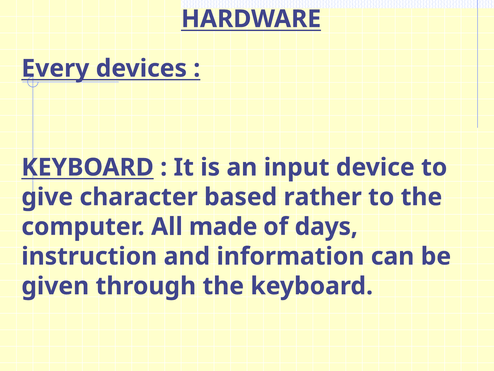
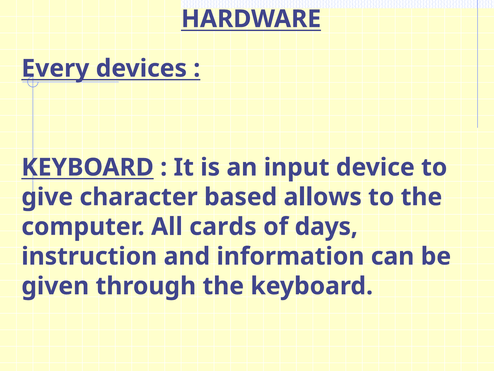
rather: rather -> allows (323, 197)
made: made -> cards (223, 226)
